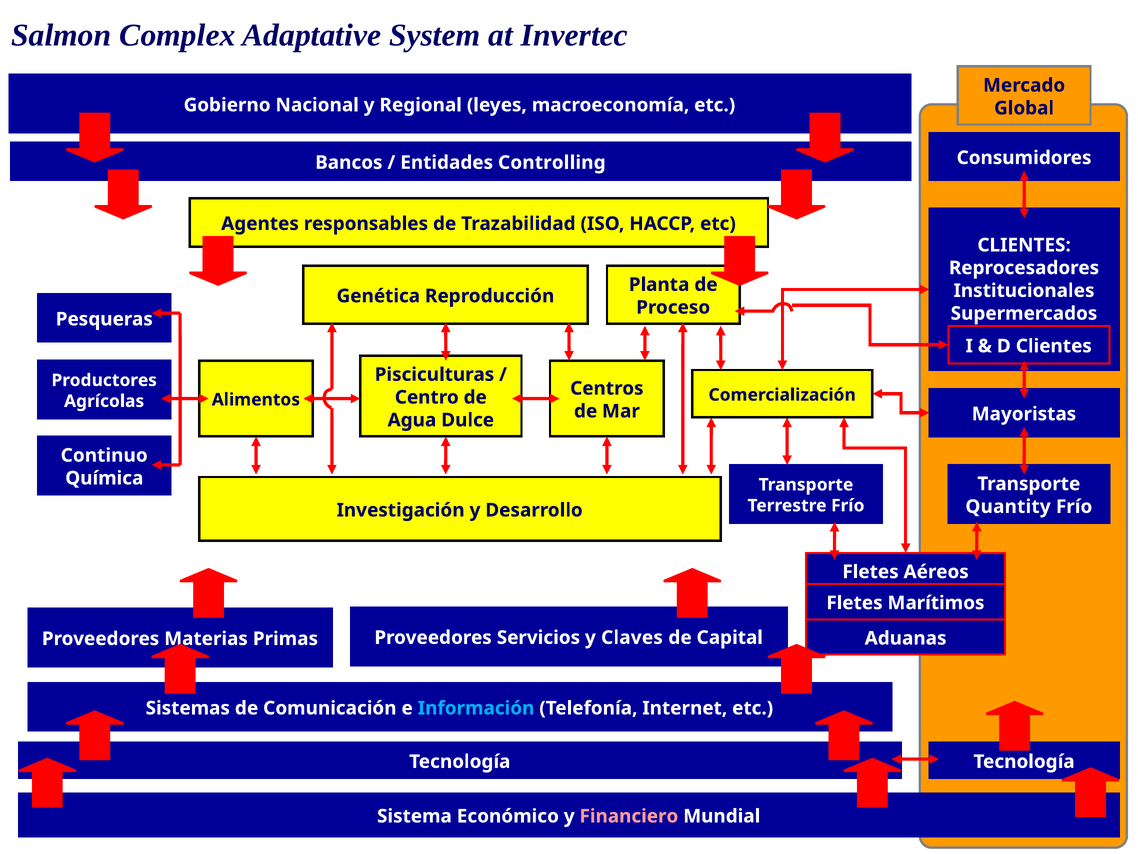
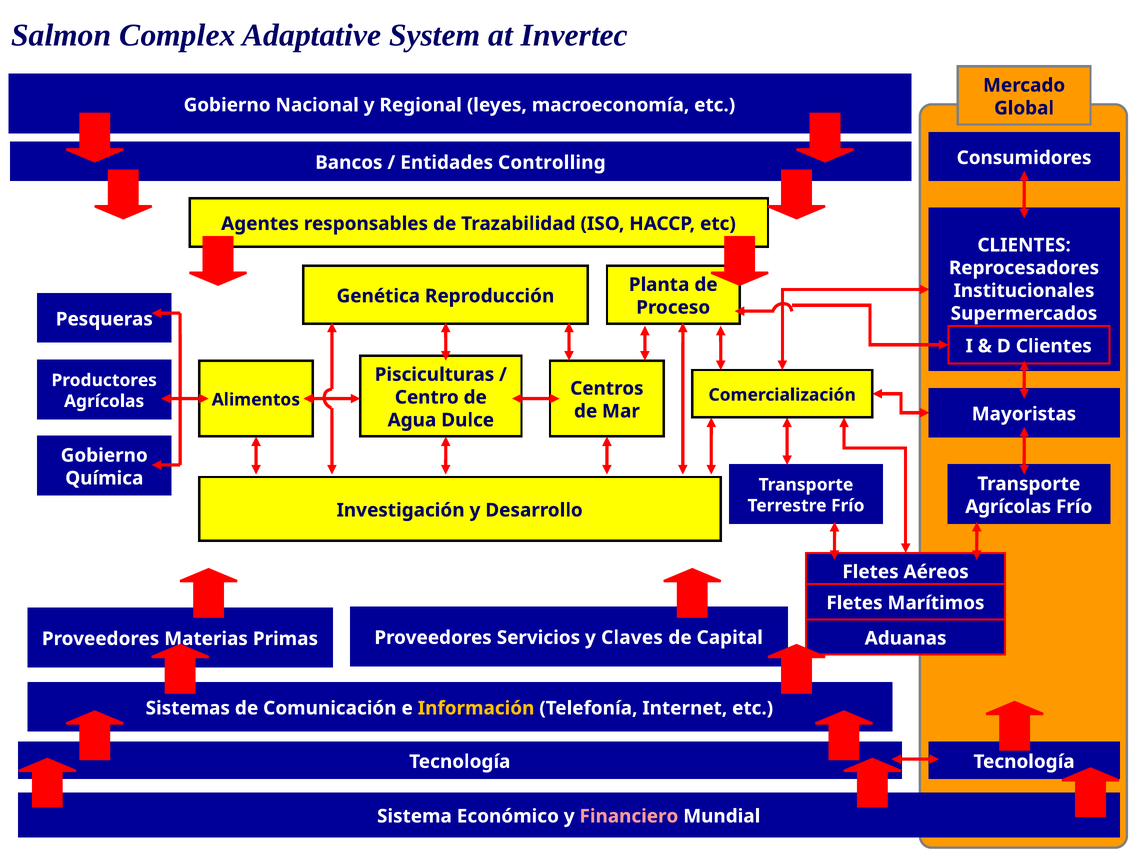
Continuo: Continuo -> Gobierno (104, 455)
Quantity: Quantity -> Agrícolas (1008, 506)
Información colour: light blue -> yellow (476, 708)
